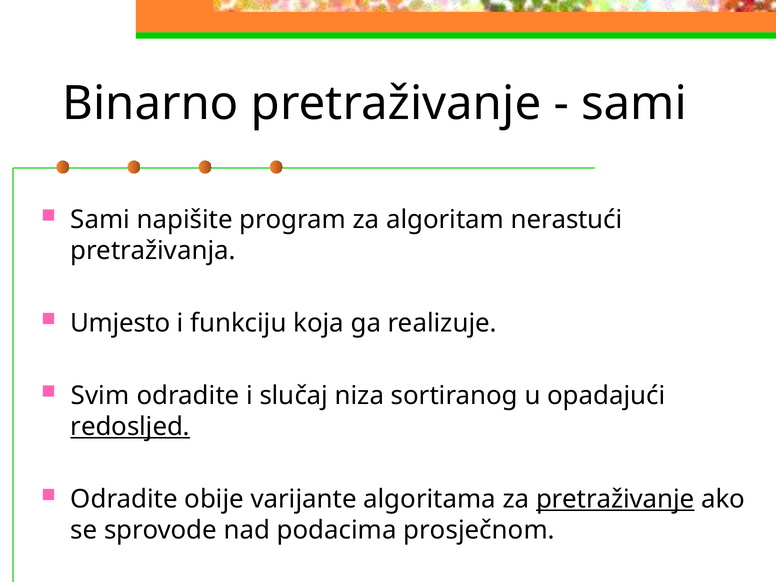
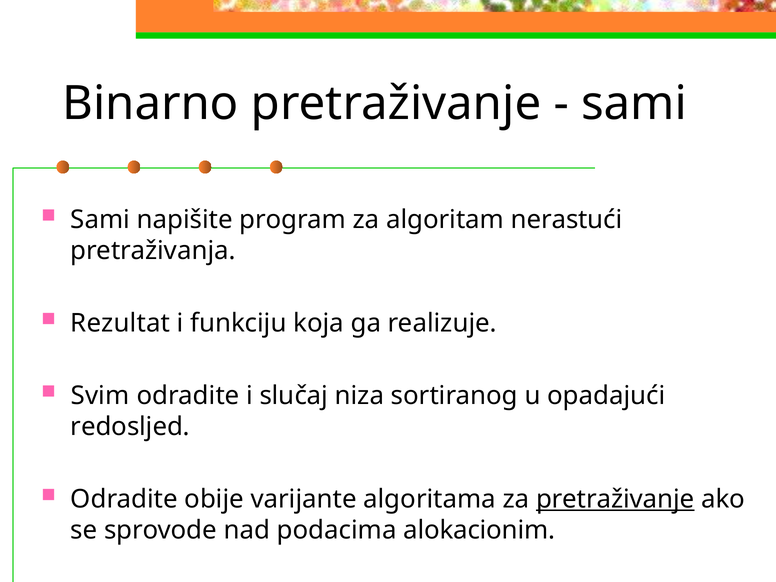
Umjesto: Umjesto -> Rezultat (120, 323)
redosljed underline: present -> none (130, 427)
prosječnom: prosječnom -> alokacionim (479, 530)
